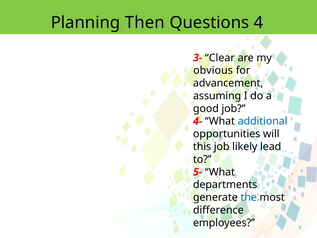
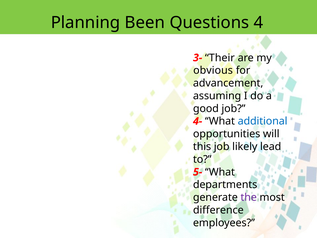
Then: Then -> Been (145, 23)
Clear: Clear -> Their (220, 58)
the colour: blue -> purple (249, 197)
